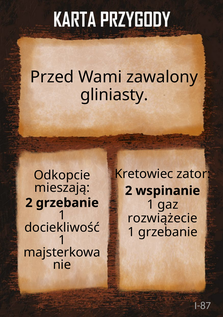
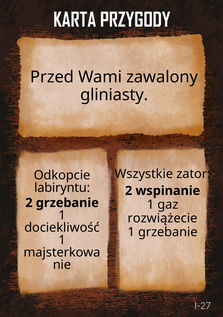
Kretowiec: Kretowiec -> Wszystkie (144, 174)
mieszają: mieszają -> labiryntu (62, 188)
I-87: I-87 -> I-27 (203, 305)
